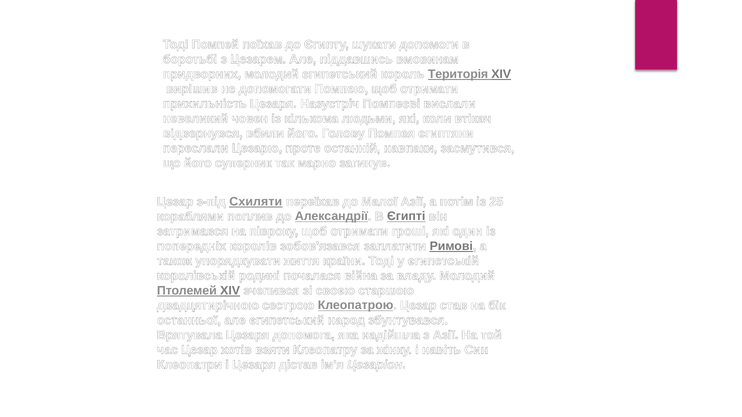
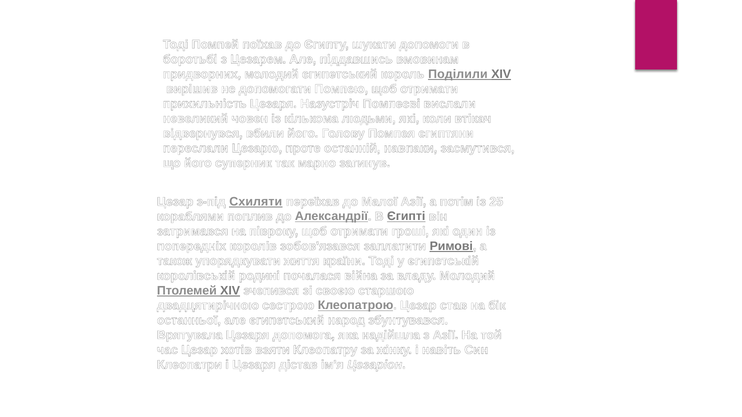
Територія: Територія -> Поділили (458, 74)
